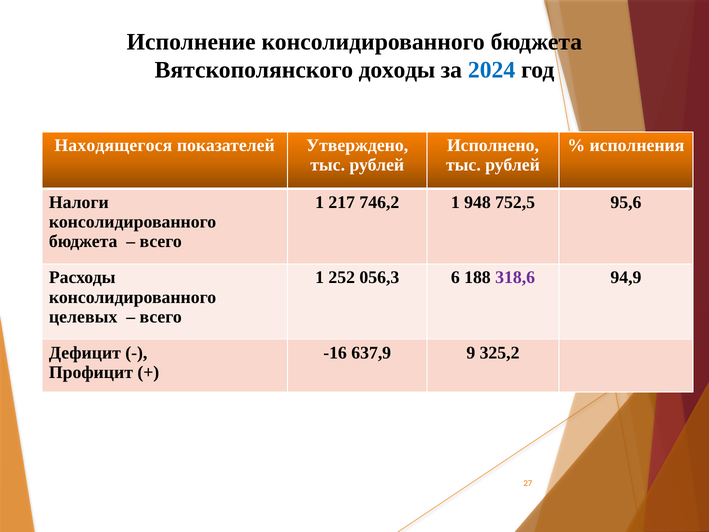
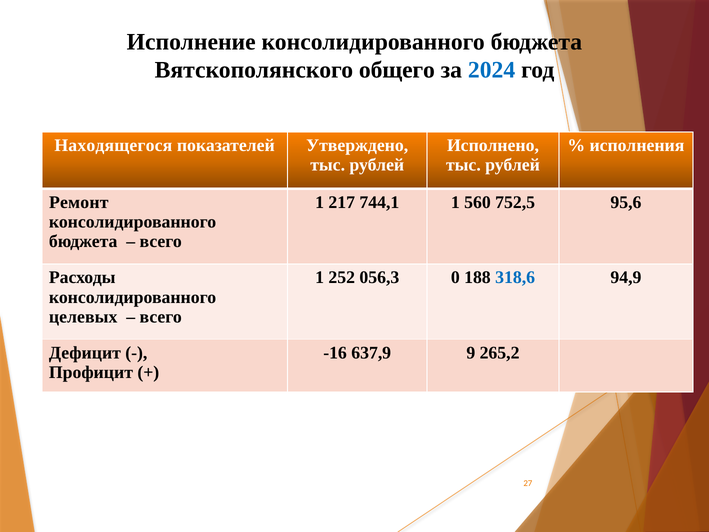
доходы: доходы -> общего (397, 70)
Налоги: Налоги -> Ремонт (79, 202)
746,2: 746,2 -> 744,1 (379, 202)
948: 948 -> 560 (477, 202)
6: 6 -> 0 (455, 277)
318,6 colour: purple -> blue (515, 277)
325,2: 325,2 -> 265,2 (500, 353)
